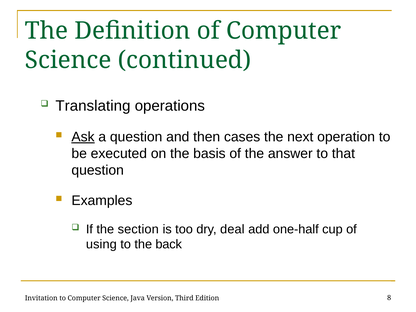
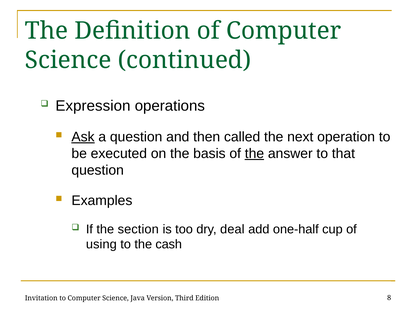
Translating: Translating -> Expression (93, 106)
cases: cases -> called (242, 137)
the underline: none -> present (254, 154)
back: back -> cash (169, 244)
